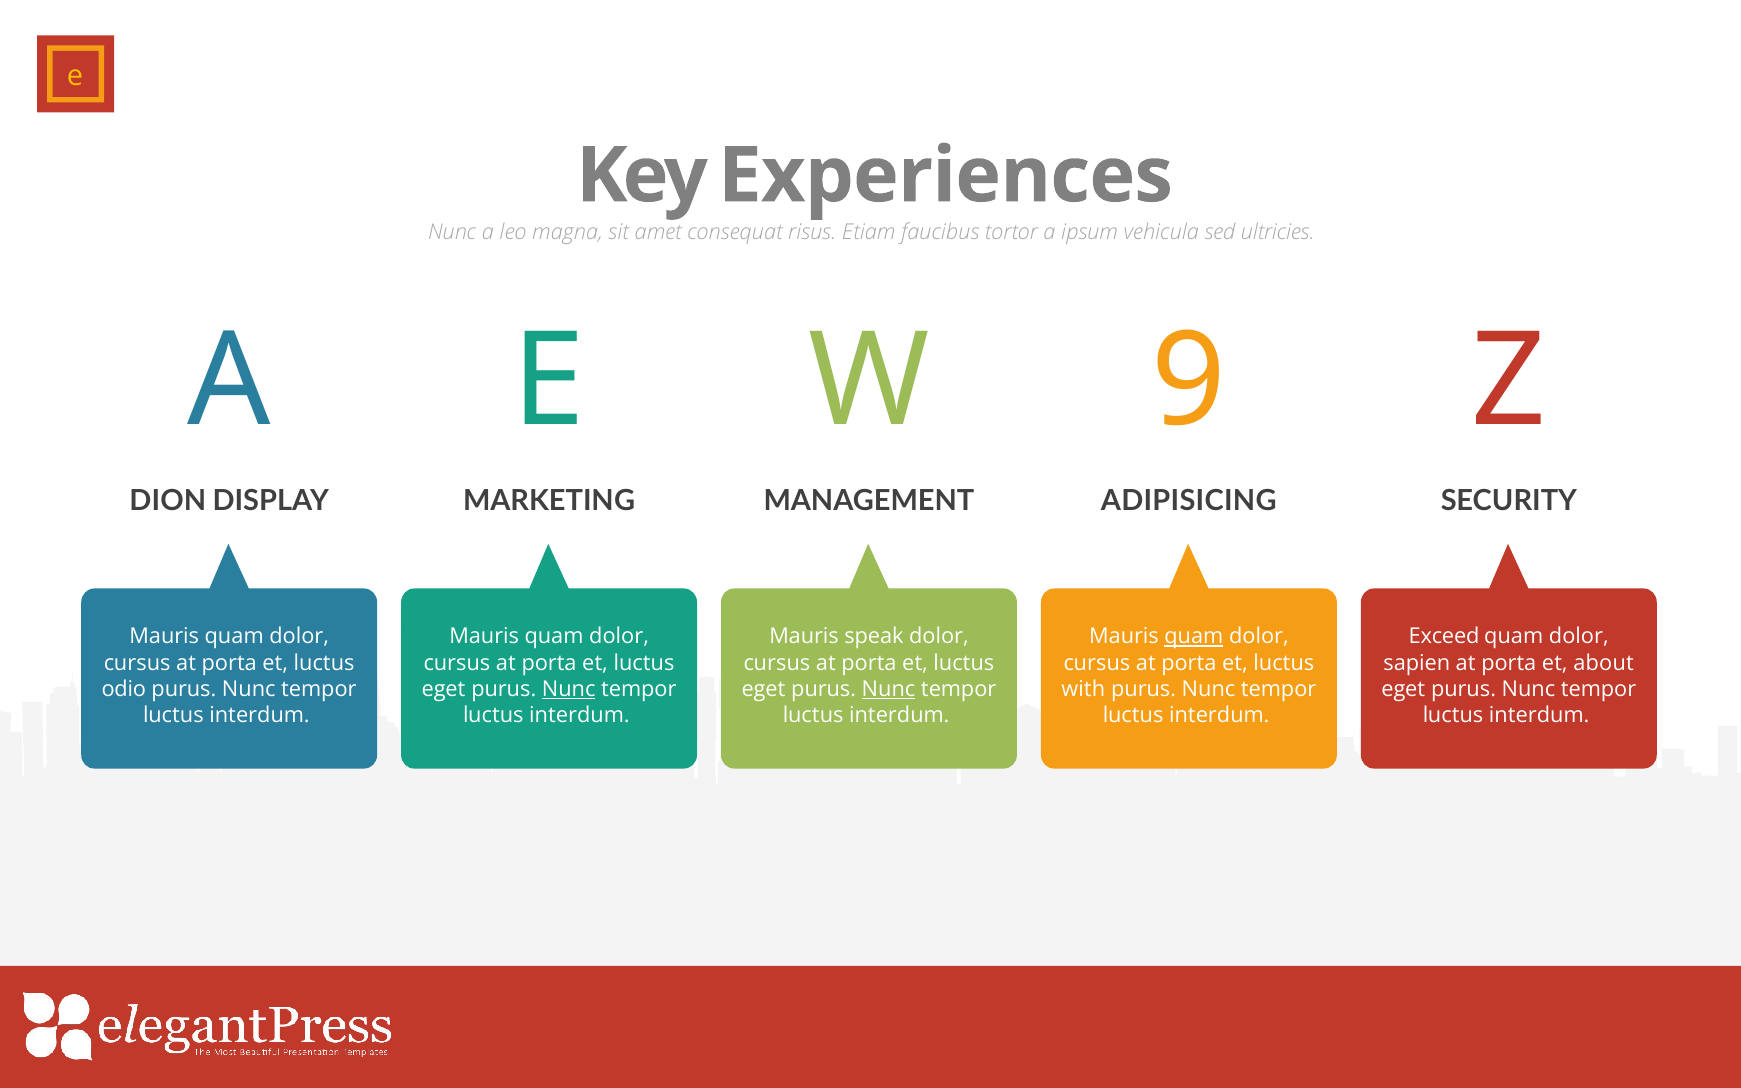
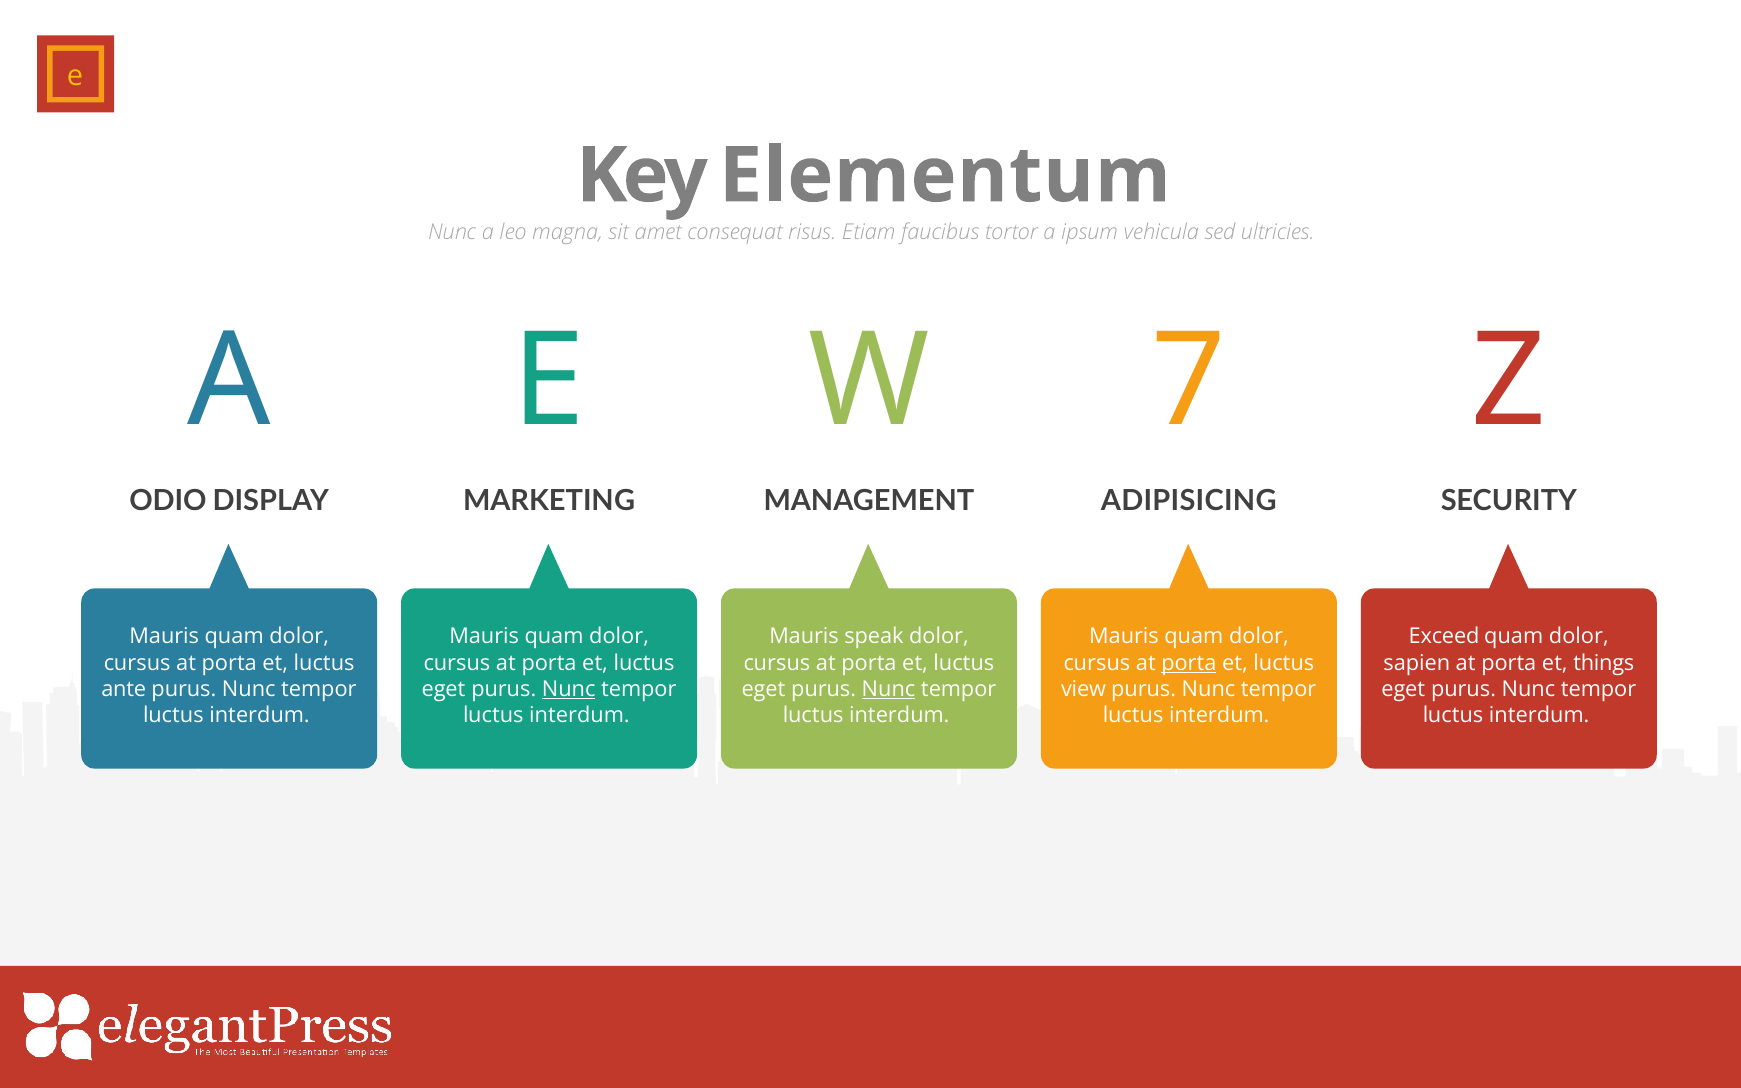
Experiences: Experiences -> Elementum (945, 176)
9: 9 -> 7 (1189, 382)
DION: DION -> ODIO (168, 501)
quam underline: present -> none (1194, 637)
porta underline: none -> present (1189, 663)
about: about -> things (1604, 663)
odio: odio -> ante (124, 689)
with: with -> view (1083, 689)
